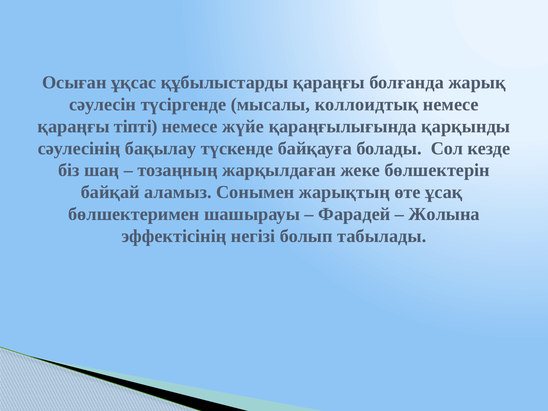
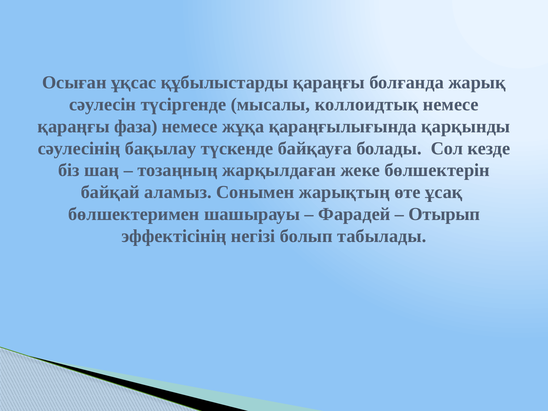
тіпті: тіпті -> фаза (136, 126)
жүйе: жүйе -> жұқа (243, 126)
Жолына: Жолына -> Отырып (444, 214)
